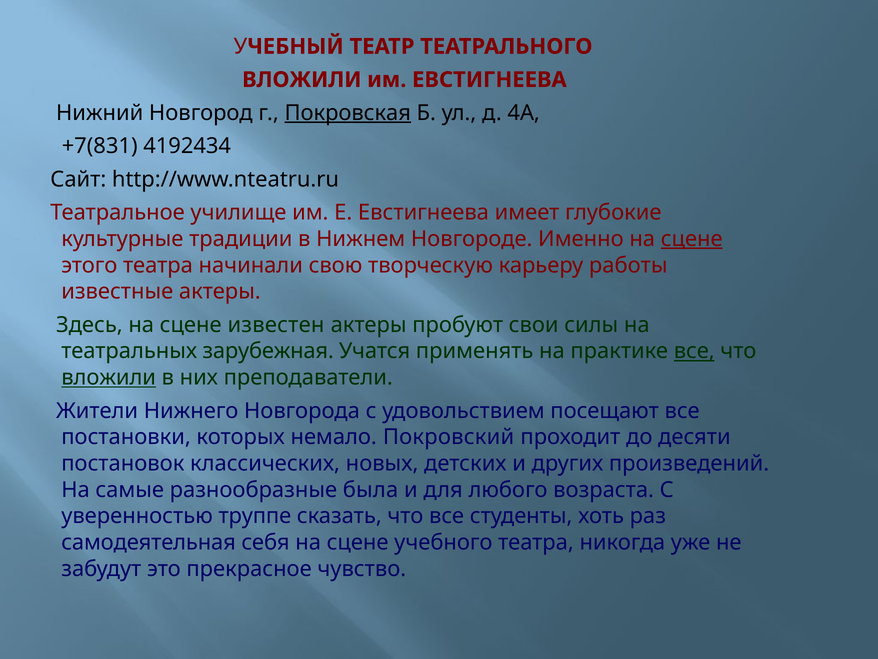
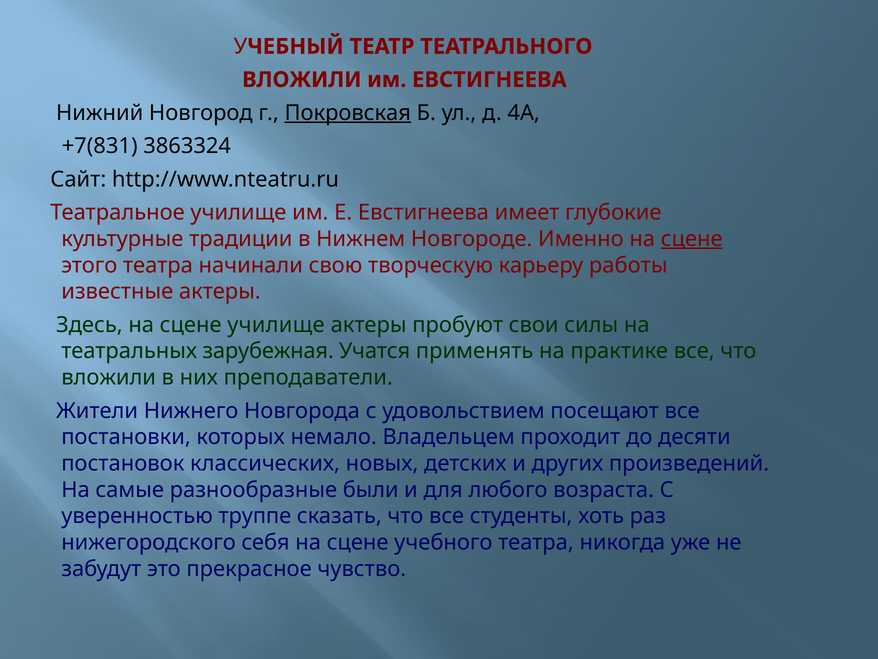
4192434: 4192434 -> 3863324 (187, 146)
сцене известен: известен -> училище (276, 325)
все underline: present -> none (694, 351)
вложили underline: present -> none (109, 377)
Покровский: Покровский -> Владельцем (449, 437)
была: была -> были (371, 489)
самодеятельная: самодеятельная -> нижегородского (149, 542)
